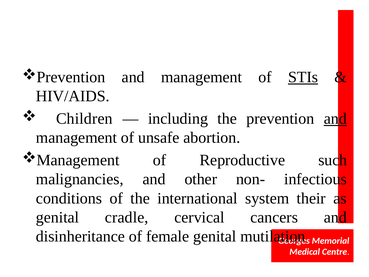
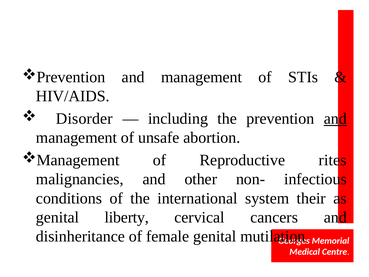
STIs underline: present -> none (303, 77)
Children: Children -> Disorder (84, 119)
such: such -> rites (333, 160)
cradle: cradle -> liberty (127, 217)
